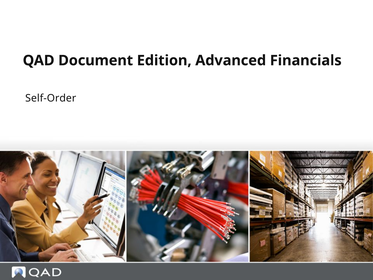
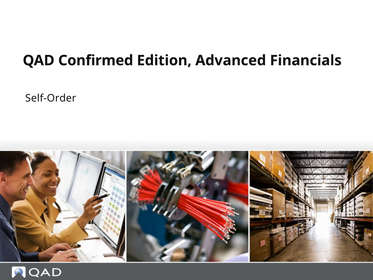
Document: Document -> Confirmed (96, 60)
